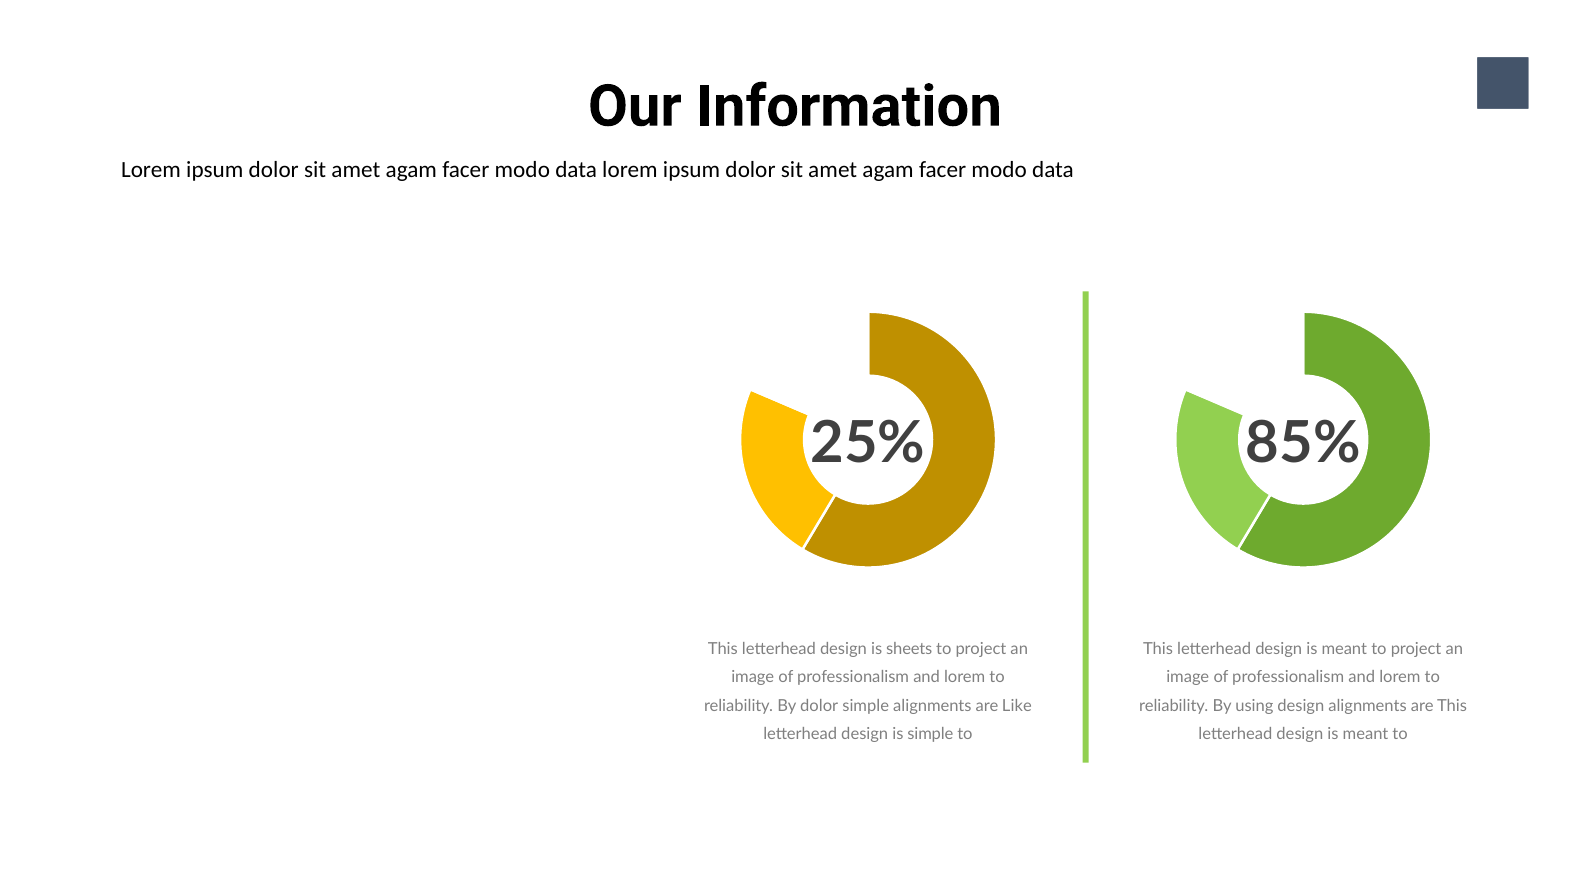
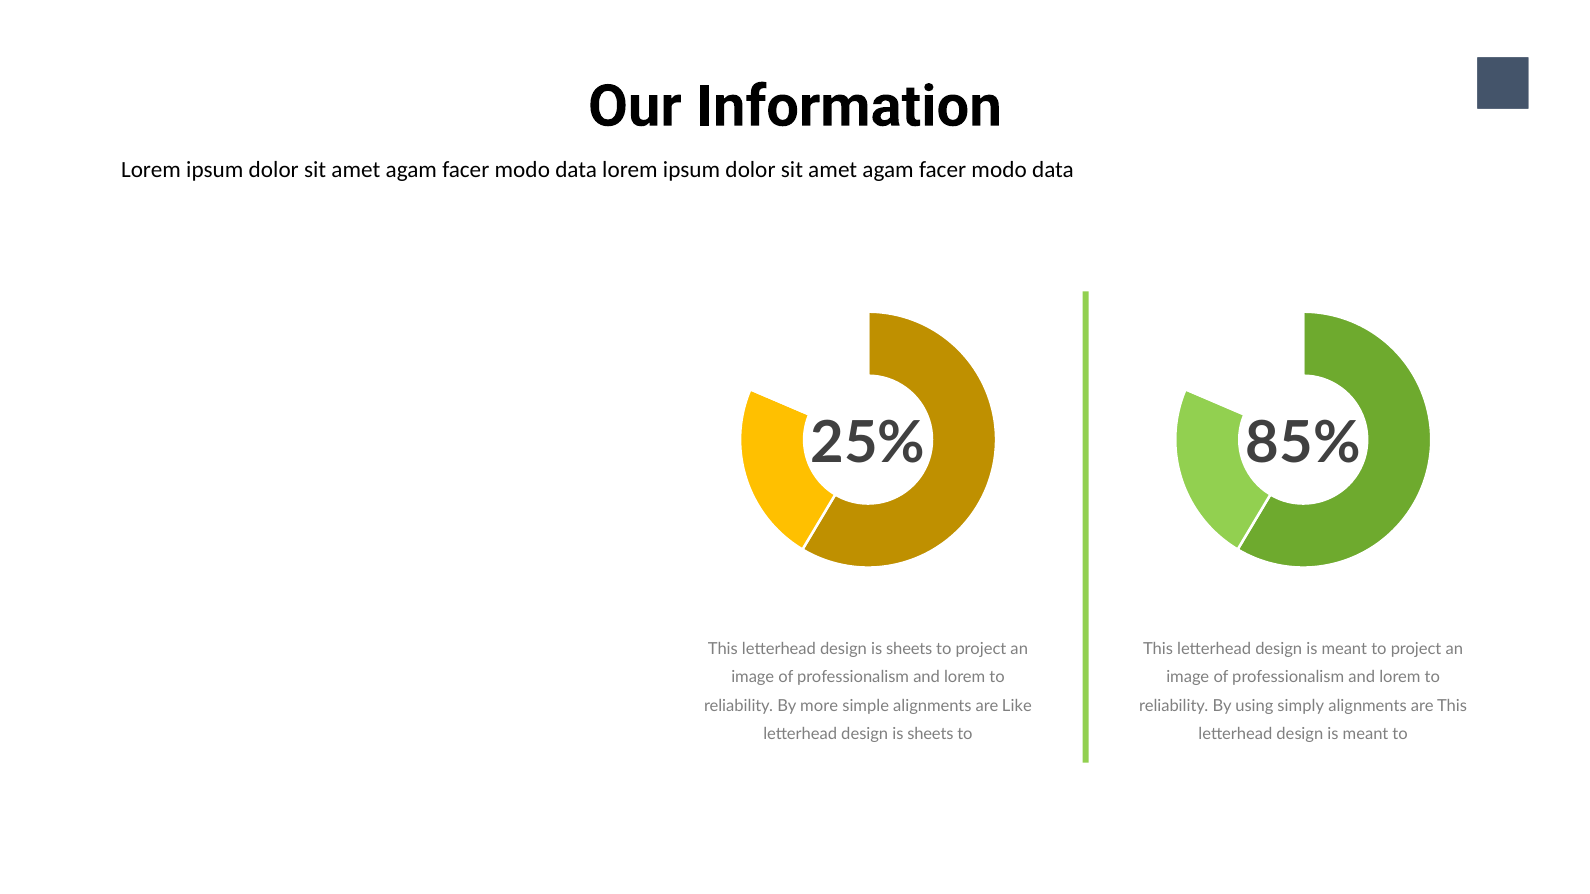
By dolor: dolor -> more (819, 706)
using design: design -> simply (1301, 706)
simple: simple -> sheets (930, 734)
